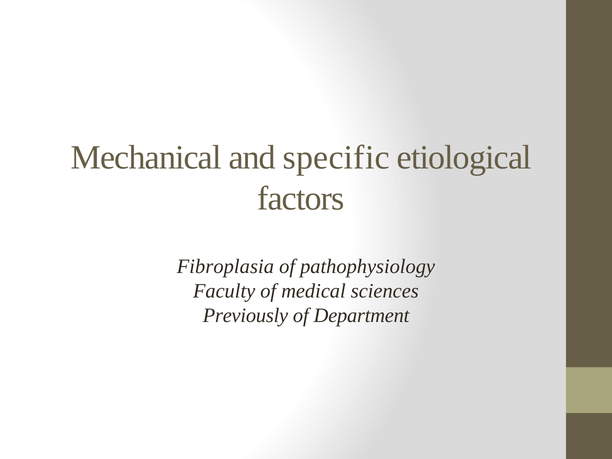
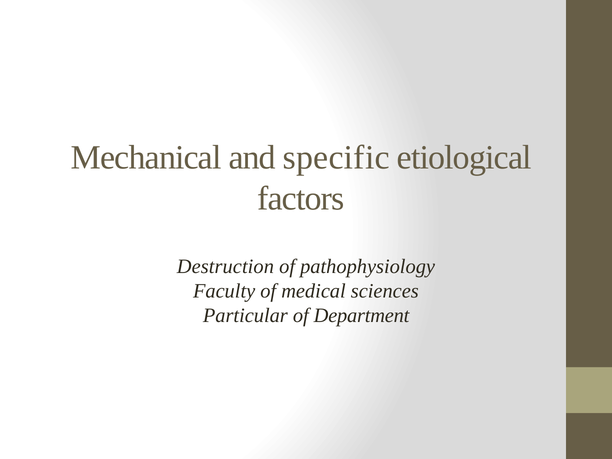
Fibroplasia: Fibroplasia -> Destruction (225, 267)
Previously: Previously -> Particular (245, 316)
